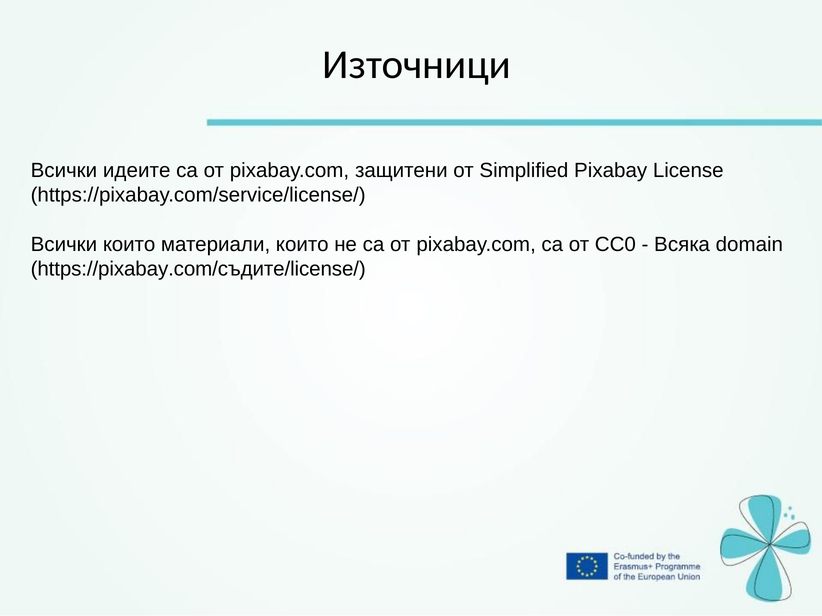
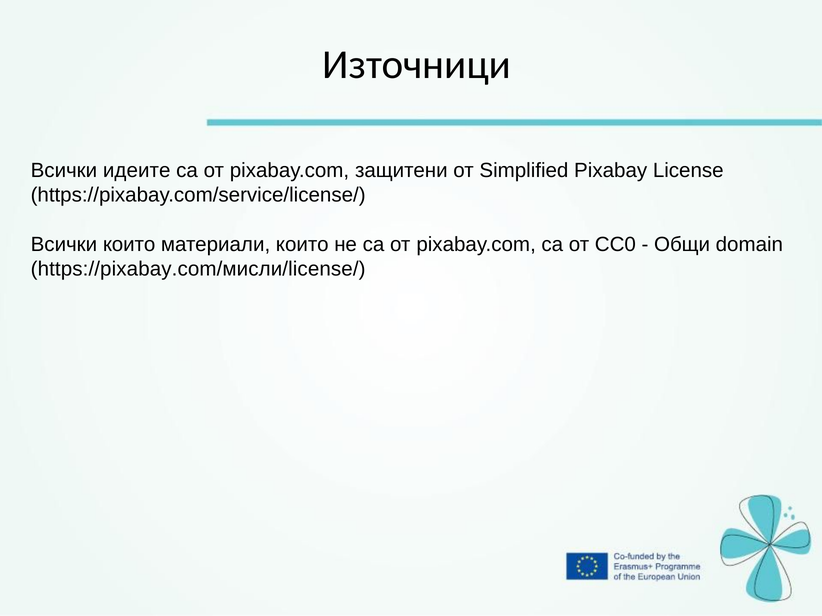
Всяка: Всяка -> Общи (682, 245)
https://pixabay.com/съдите/license/: https://pixabay.com/съдите/license/ -> https://pixabay.com/мисли/license/ (198, 269)
